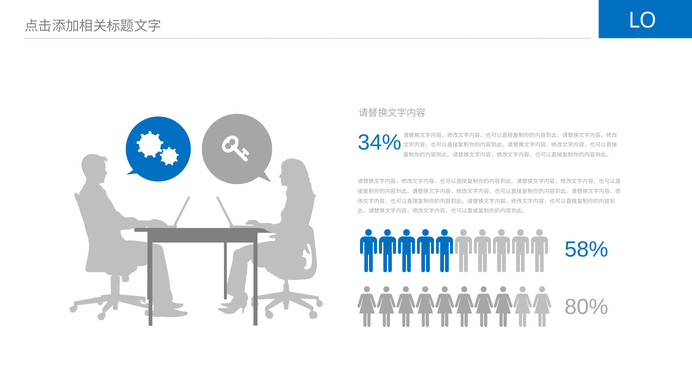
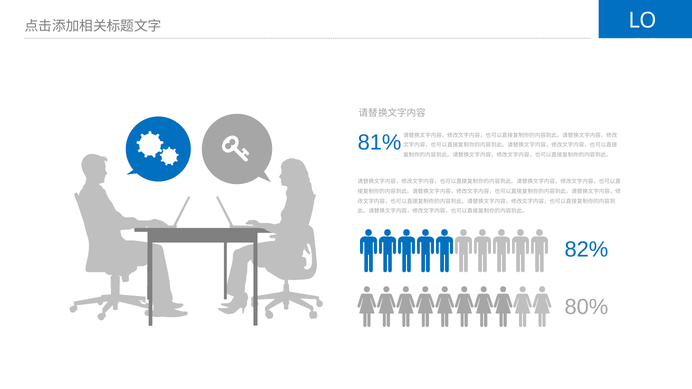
34%: 34% -> 81% (380, 142)
58%: 58% -> 82% (586, 250)
